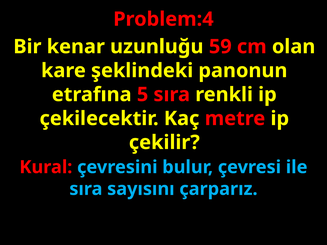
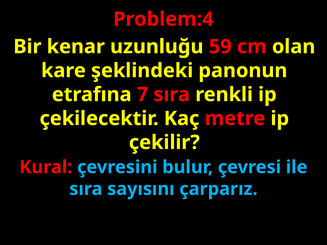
5: 5 -> 7 (143, 95)
